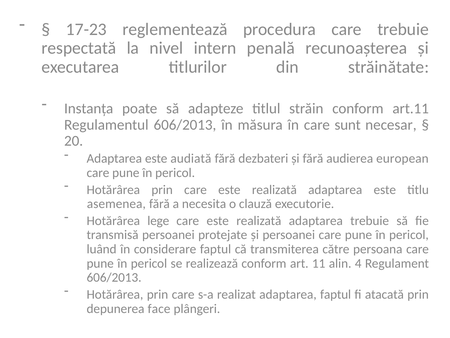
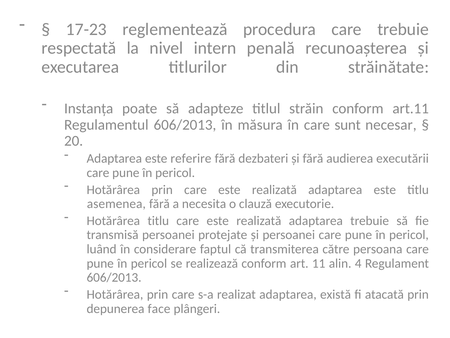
audiată: audiată -> referire (191, 158)
european: european -> executării (402, 158)
Hotărârea lege: lege -> titlu (158, 220)
adaptarea faptul: faptul -> există (336, 294)
